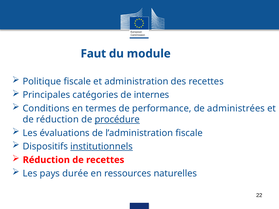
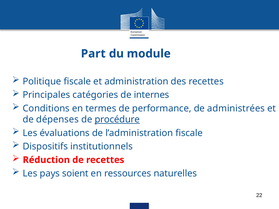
Faut: Faut -> Part (93, 54)
de réduction: réduction -> dépenses (57, 120)
institutionnels underline: present -> none (102, 147)
durée: durée -> soient (75, 174)
